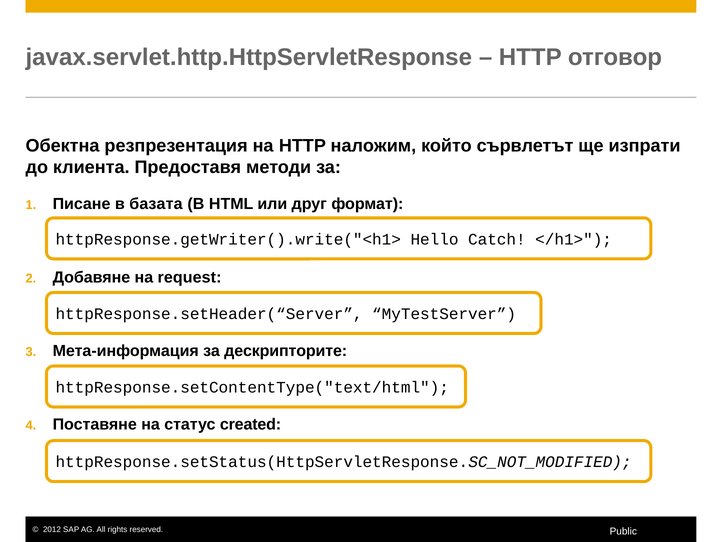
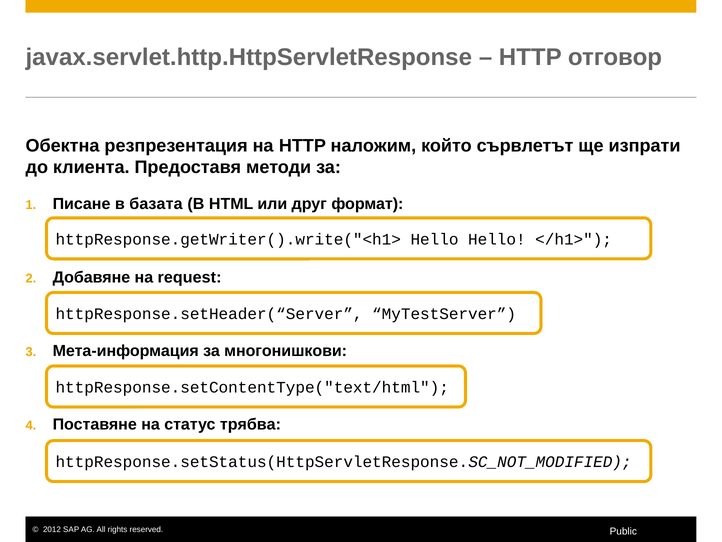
Hello Catch: Catch -> Hello (497, 239)
дескрипторите: дескрипторите -> многонишкови (286, 351)
created: created -> трябва (250, 424)
